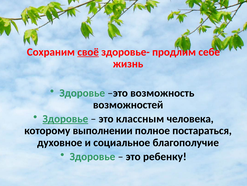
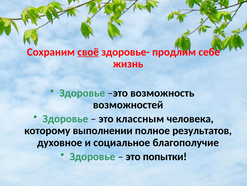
Здоровье underline: present -> none (65, 118)
постараться: постараться -> результатов (202, 130)
ребенку: ребенку -> попытки (165, 156)
